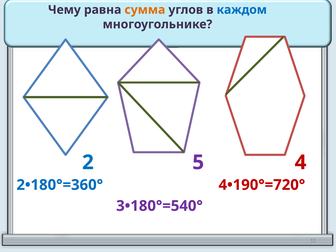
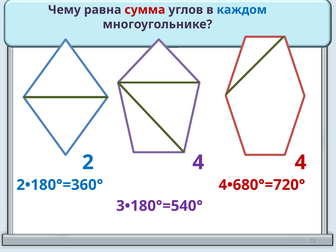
сумма colour: orange -> red (145, 10)
2 5: 5 -> 4 (198, 162)
4•190°=720°: 4•190°=720° -> 4•680°=720° (262, 185)
